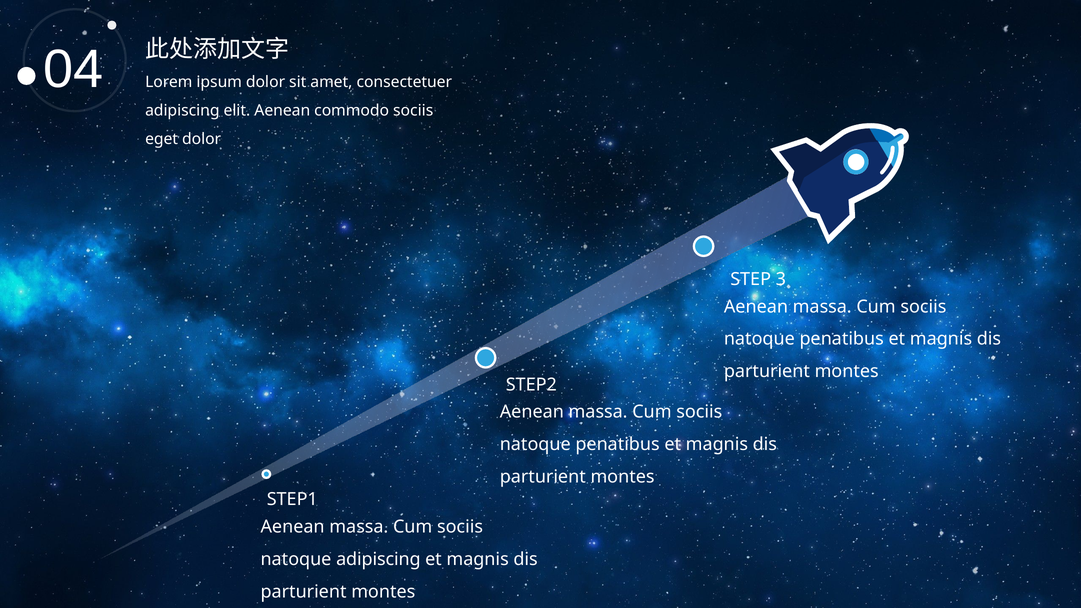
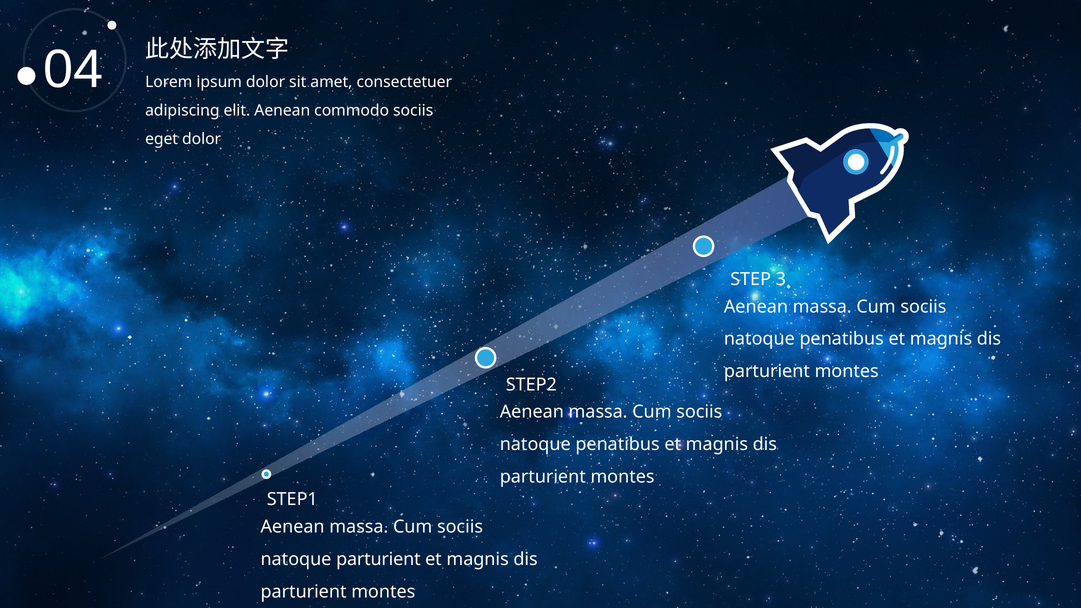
natoque adipiscing: adipiscing -> parturient (378, 559)
